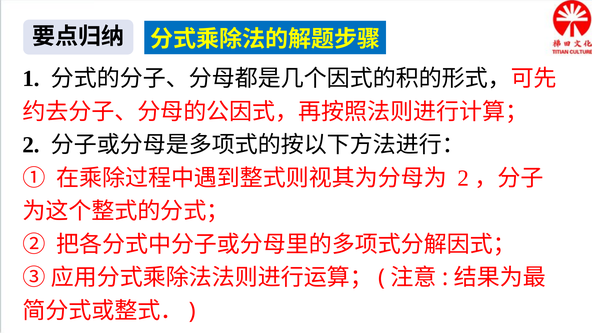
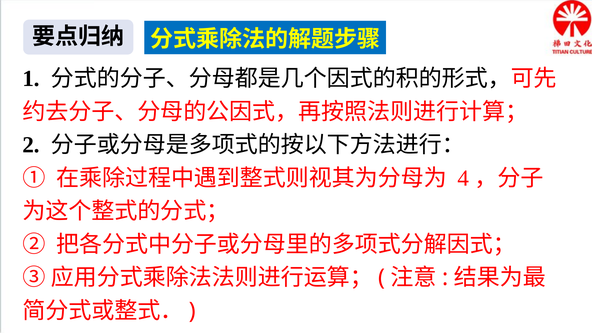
2: 2 -> 4 (463, 178)
